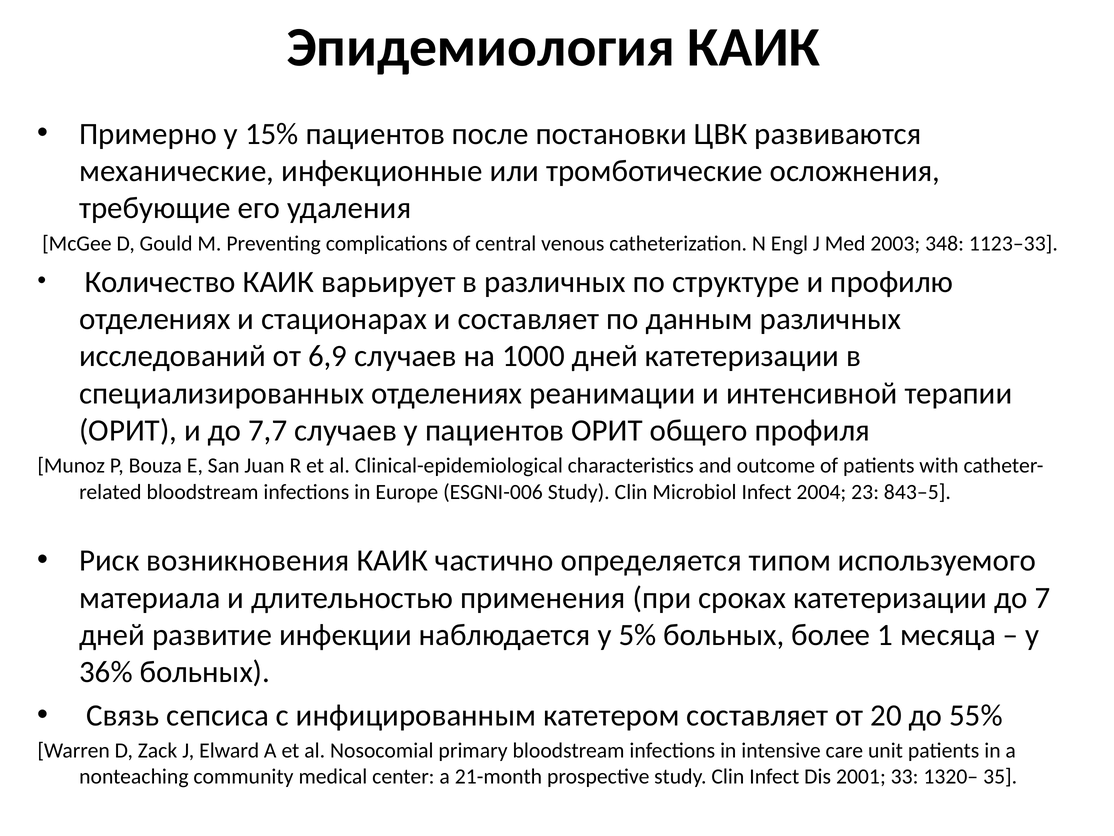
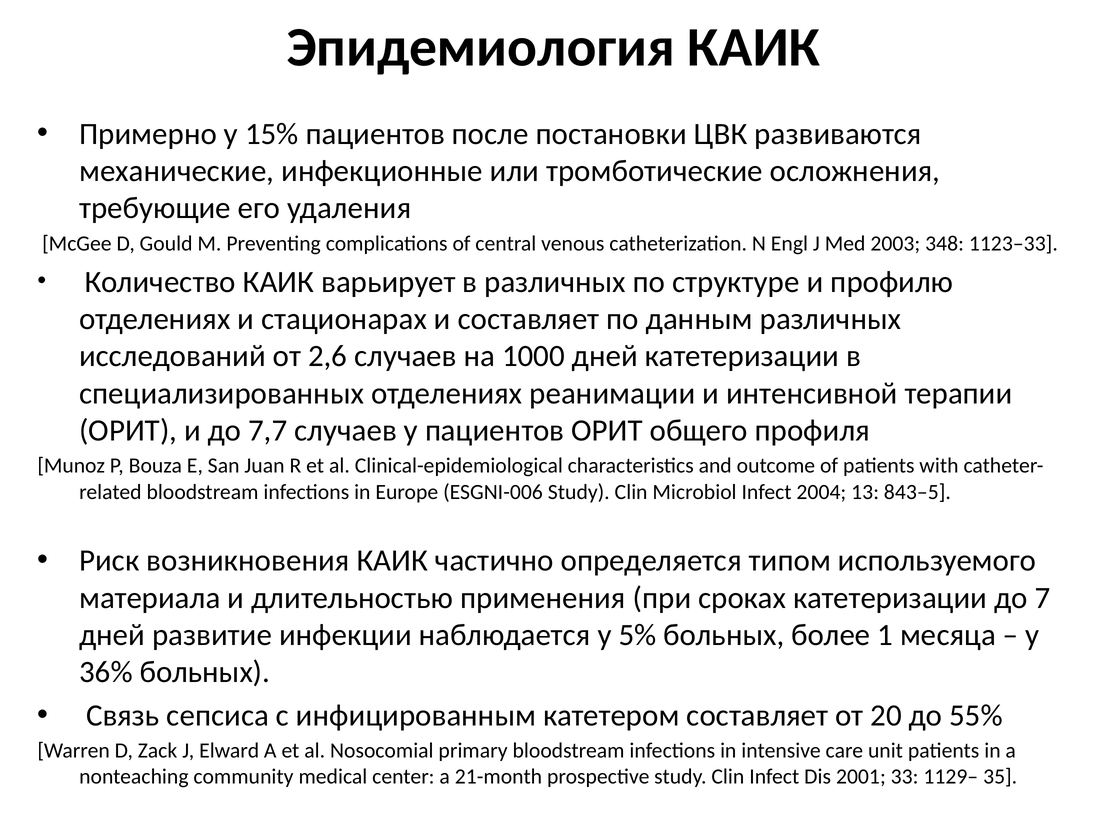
6,9: 6,9 -> 2,6 (328, 356)
23: 23 -> 13 (865, 492)
1320–: 1320– -> 1129– (951, 776)
